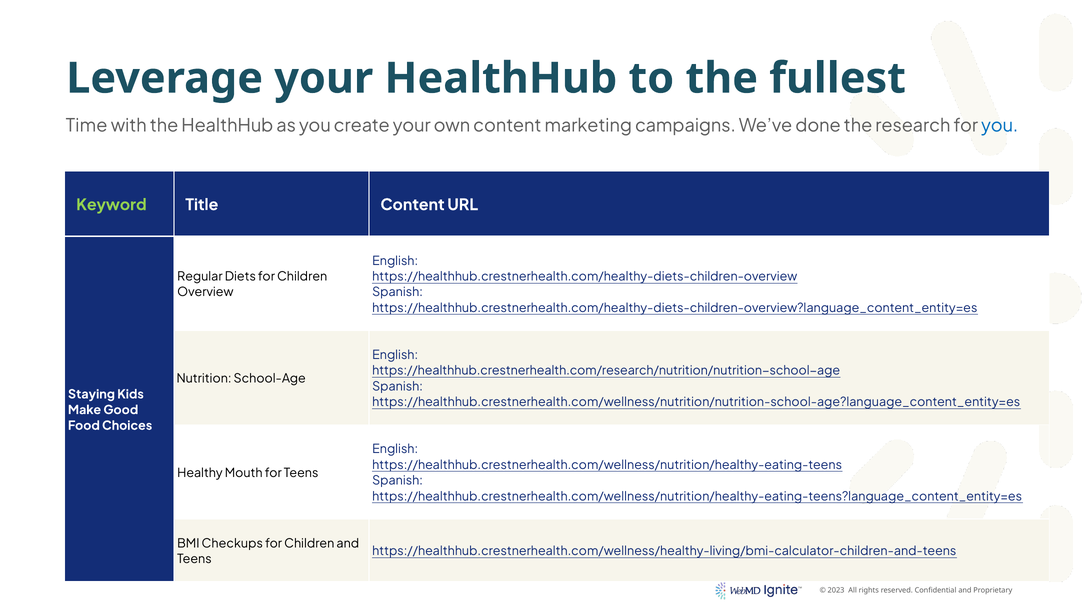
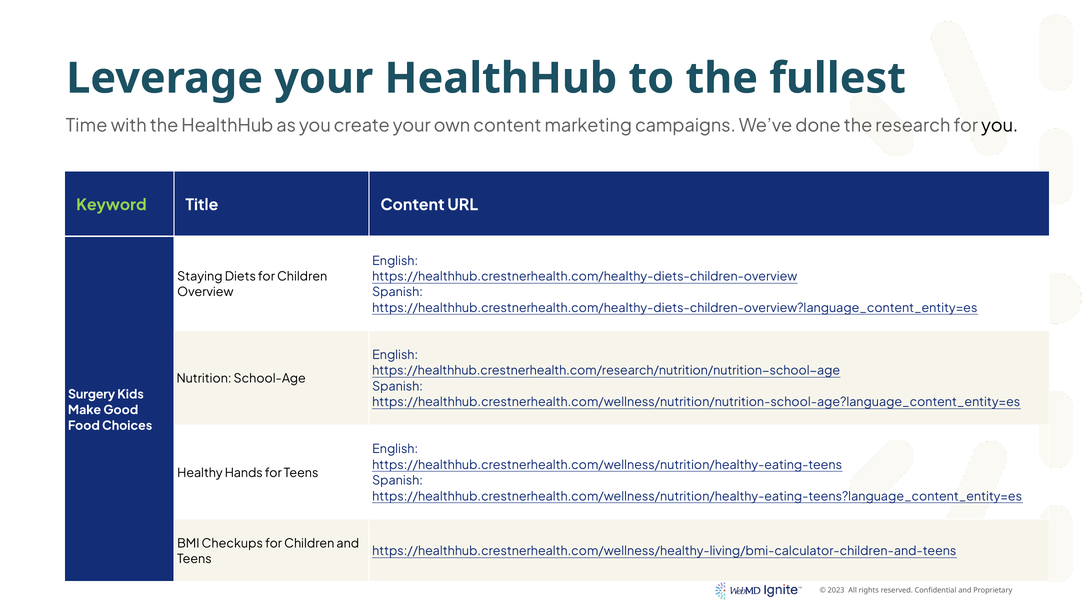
you colour: blue -> black (1000, 126)
Regular: Regular -> Staying (200, 277)
Staying: Staying -> Surgery (92, 394)
Mouth: Mouth -> Hands (244, 473)
